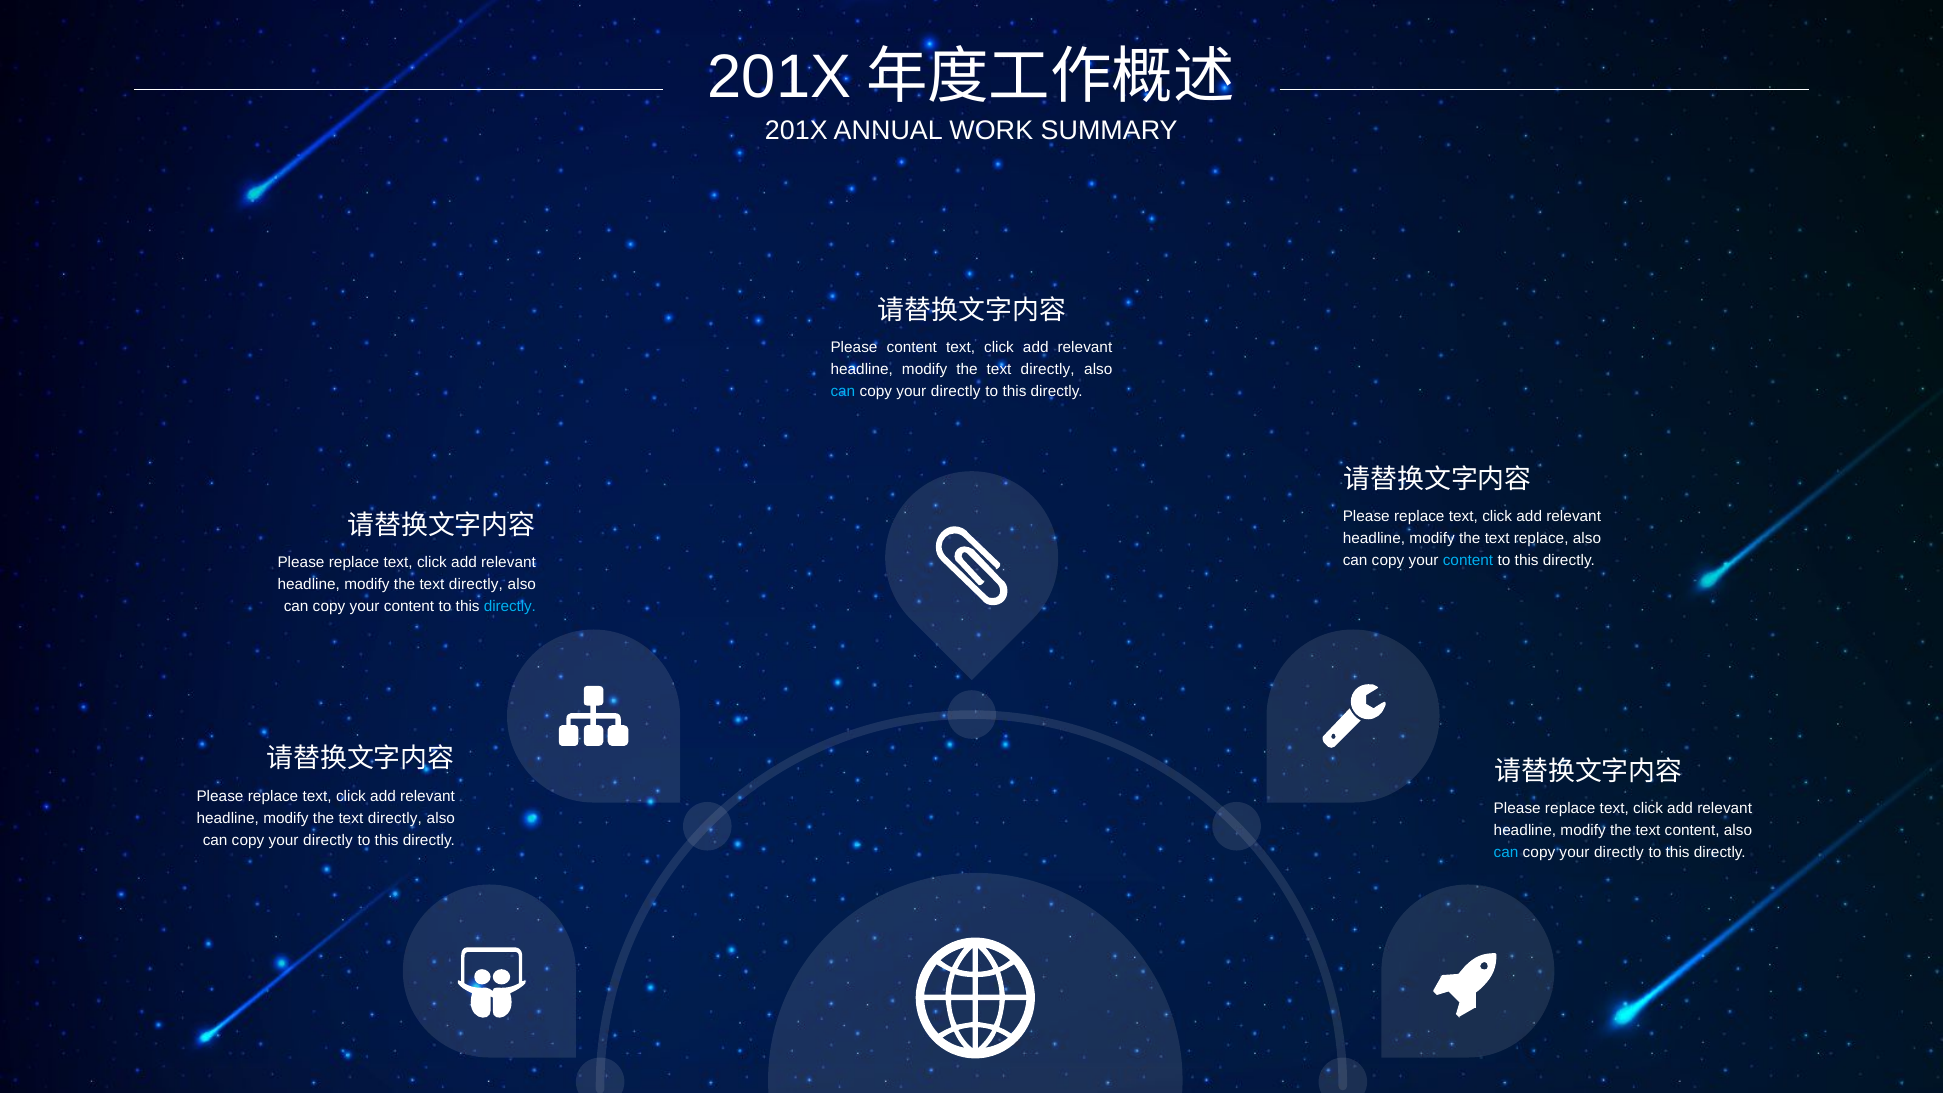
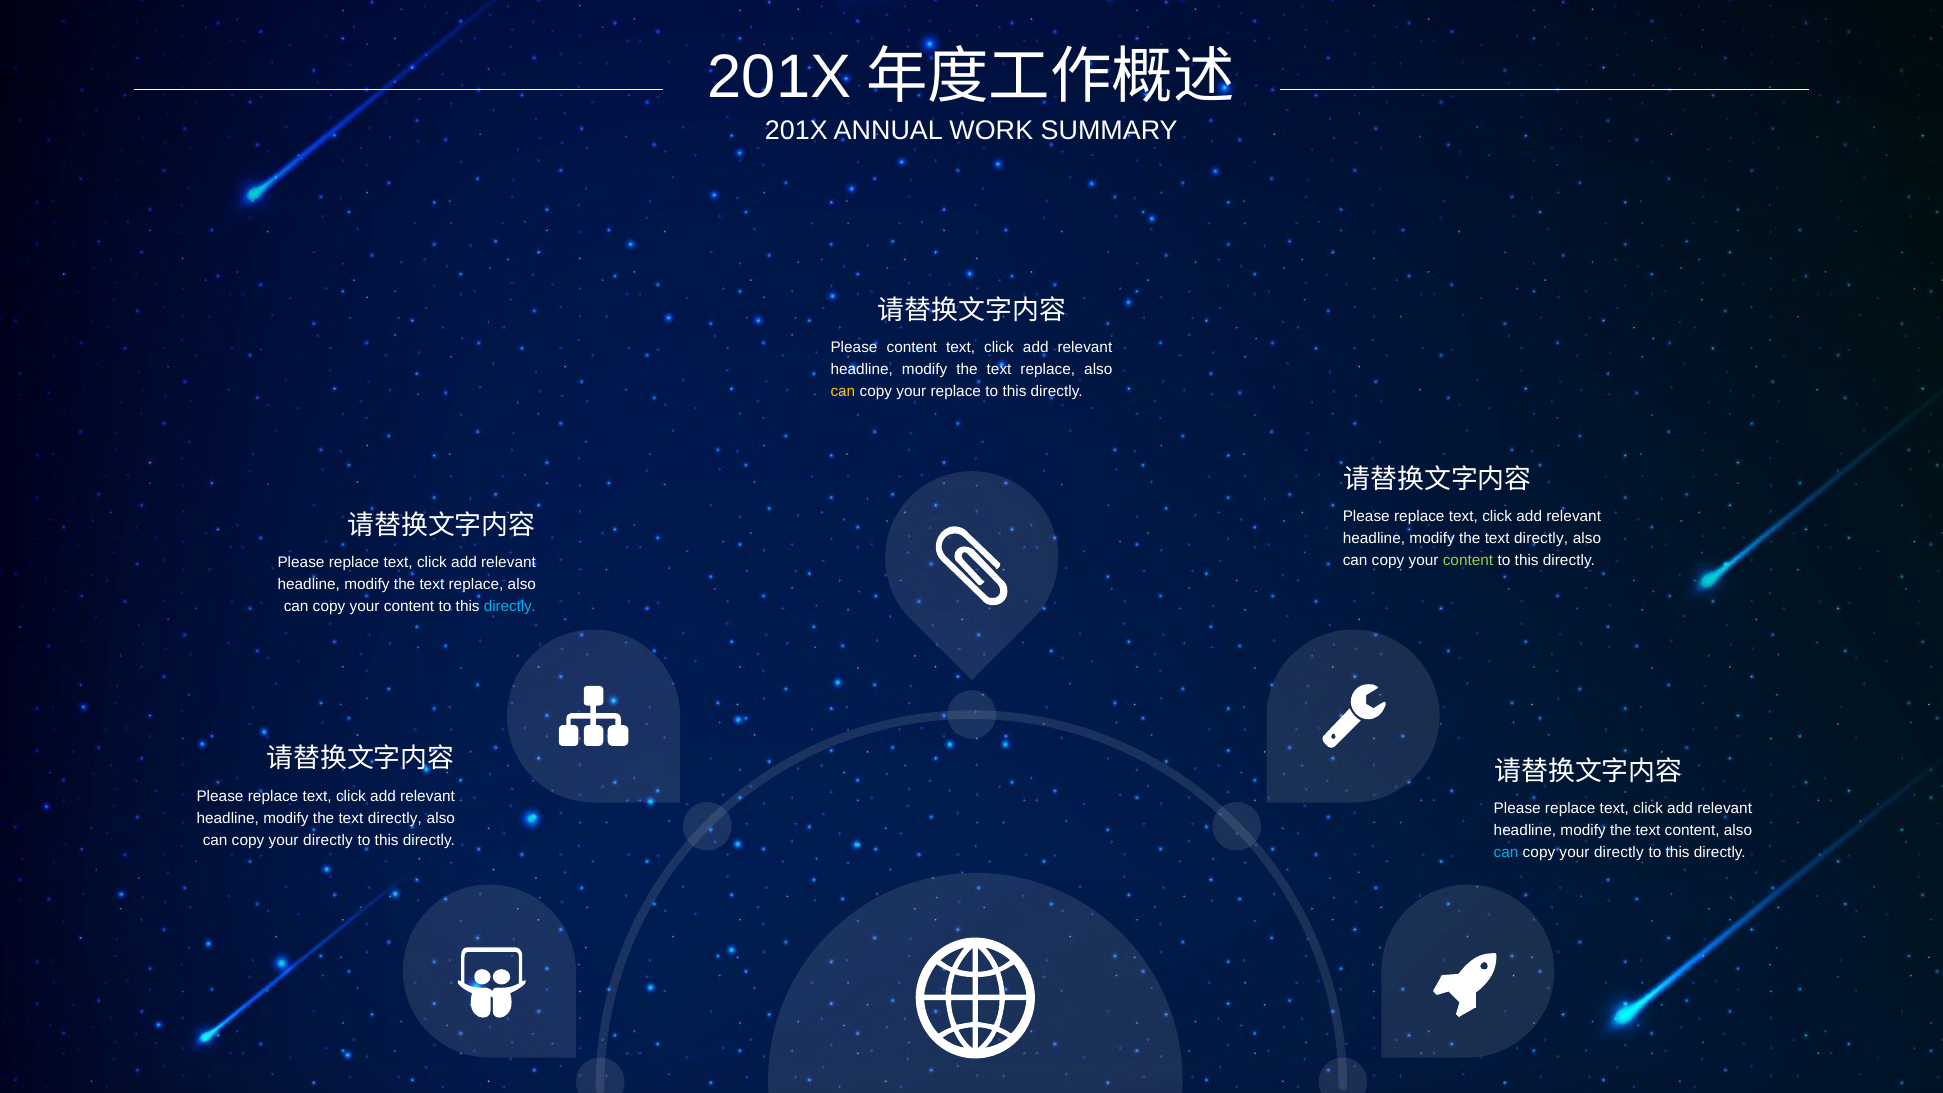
directly: directly -> replace (1048, 369)
can colour: light blue -> yellow (843, 391)
directly: directly -> replace (956, 391)
replace: replace -> directly (1541, 539)
content colour: light blue -> light green (1468, 561)
directly: directly -> replace (476, 585)
